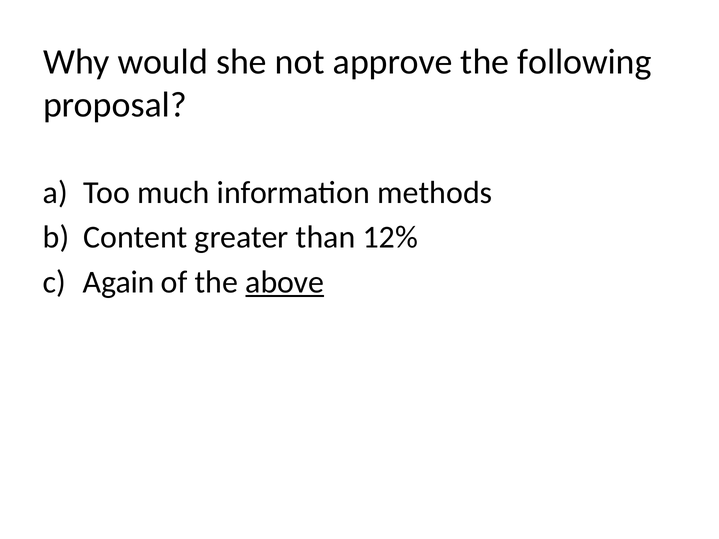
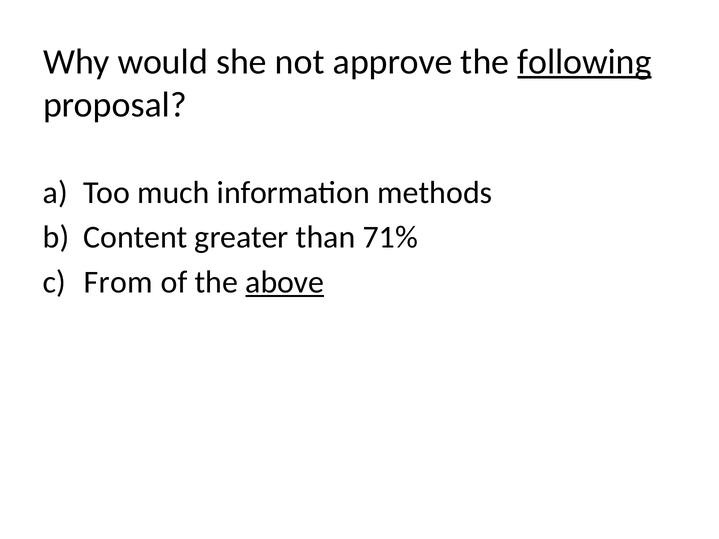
following underline: none -> present (585, 62)
12%: 12% -> 71% (390, 238)
Again: Again -> From (118, 282)
